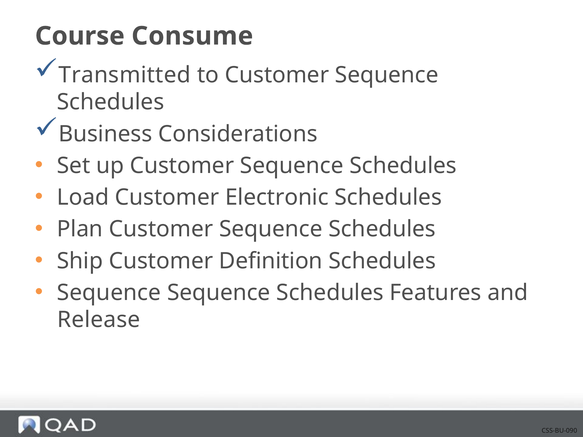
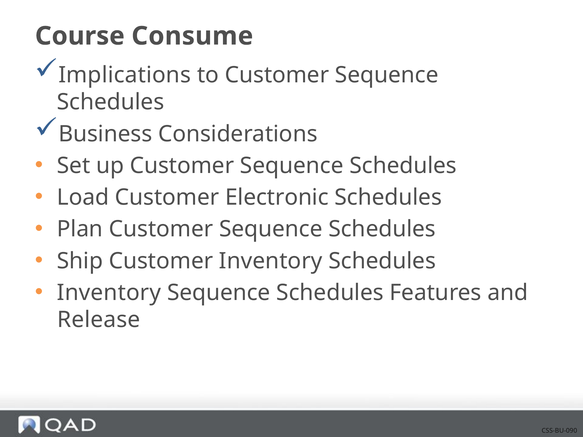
Transmitted: Transmitted -> Implications (125, 75)
Customer Definition: Definition -> Inventory (271, 261)
Sequence: Sequence -> Inventory (109, 293)
